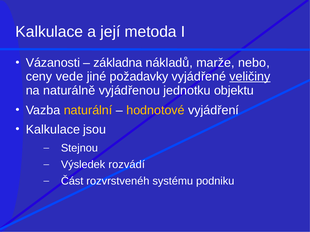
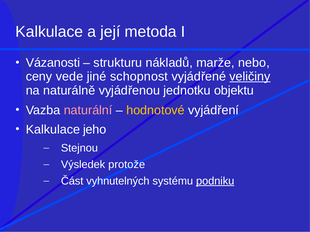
základna: základna -> strukturu (118, 63)
požadavky: požadavky -> schopnost (139, 77)
naturální colour: yellow -> pink (88, 110)
jsou: jsou -> jeho (95, 130)
rozvádí: rozvádí -> protože (127, 165)
rozvrstvenéh: rozvrstvenéh -> vyhnutelných (118, 181)
podniku underline: none -> present (215, 181)
